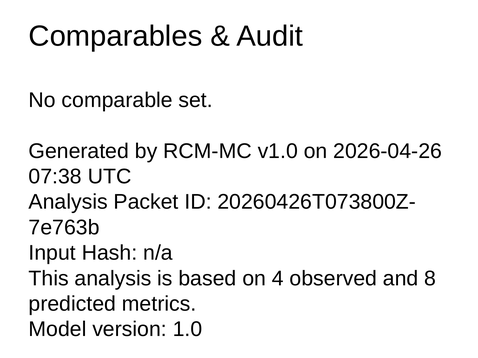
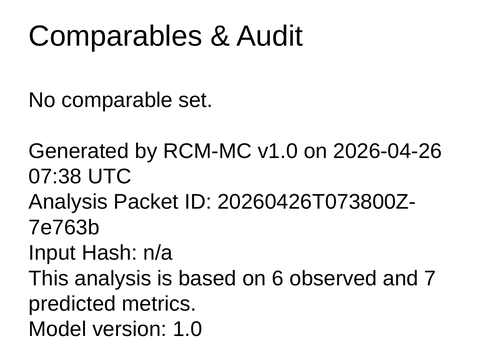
4: 4 -> 6 (278, 279)
8: 8 -> 7 (430, 279)
